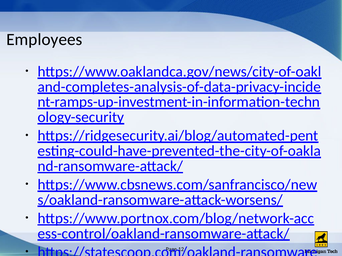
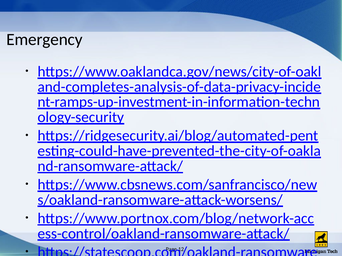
Employees: Employees -> Emergency (44, 40)
